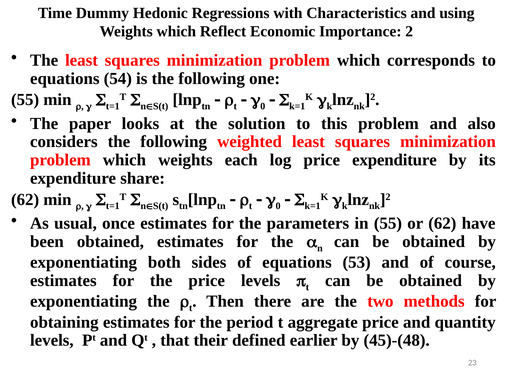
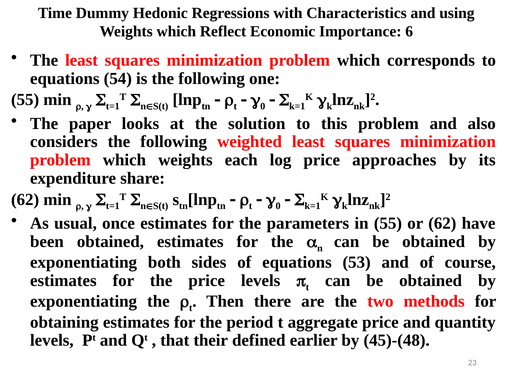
2: 2 -> 6 (409, 32)
price expenditure: expenditure -> approaches (394, 160)
